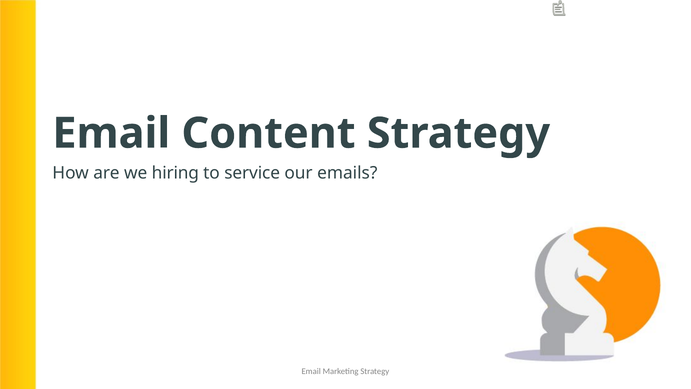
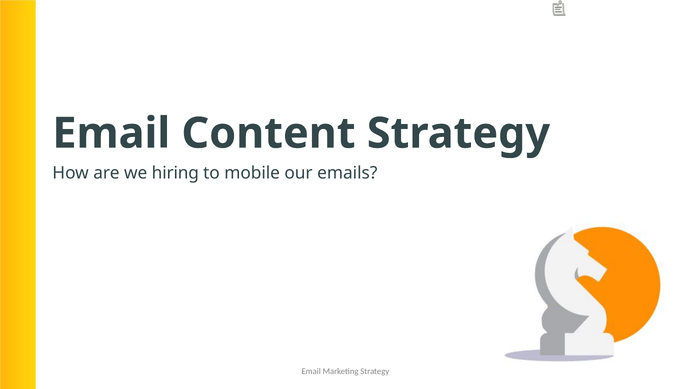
service: service -> mobile (252, 173)
